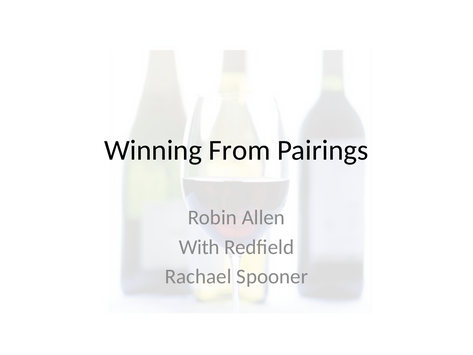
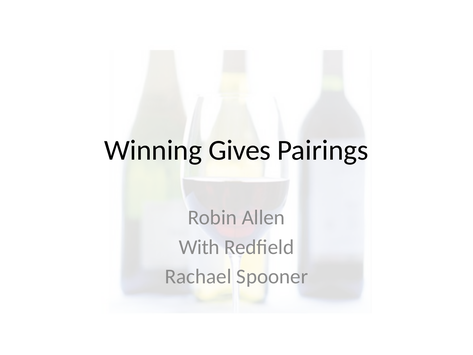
From: From -> Gives (240, 150)
